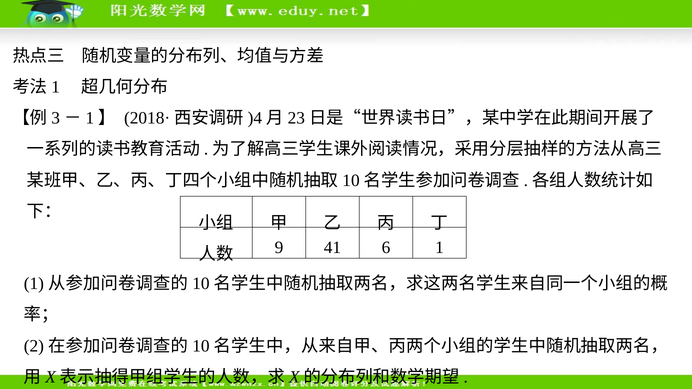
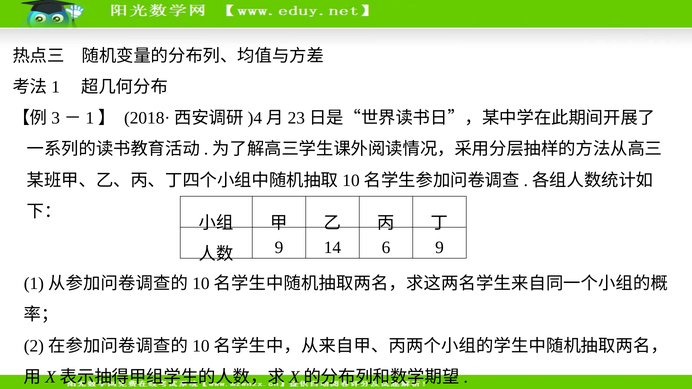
41: 41 -> 14 (332, 248)
6 1: 1 -> 9 (439, 248)
